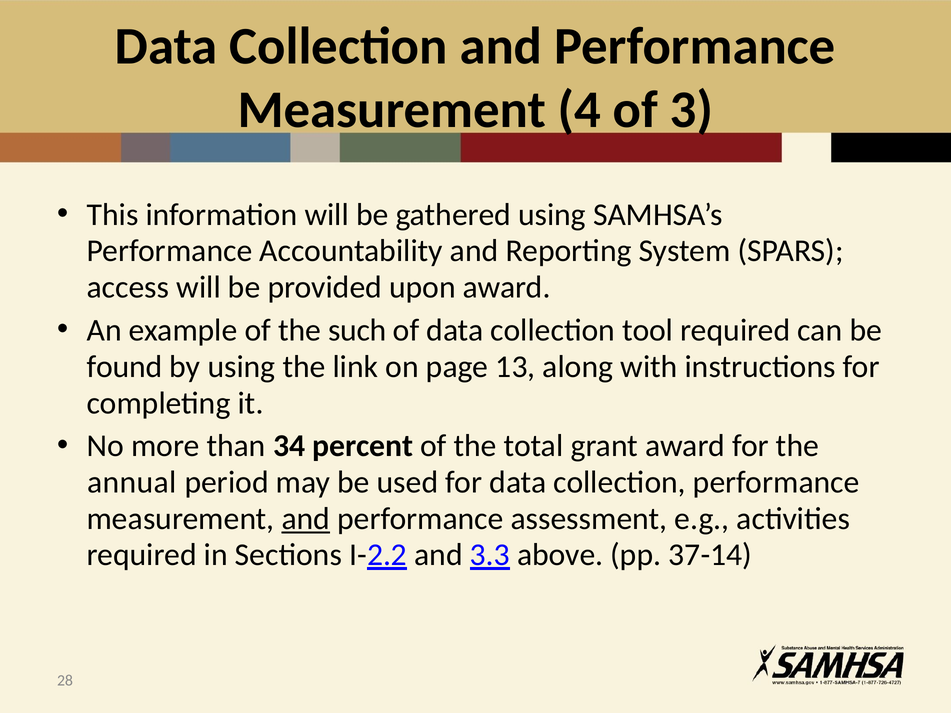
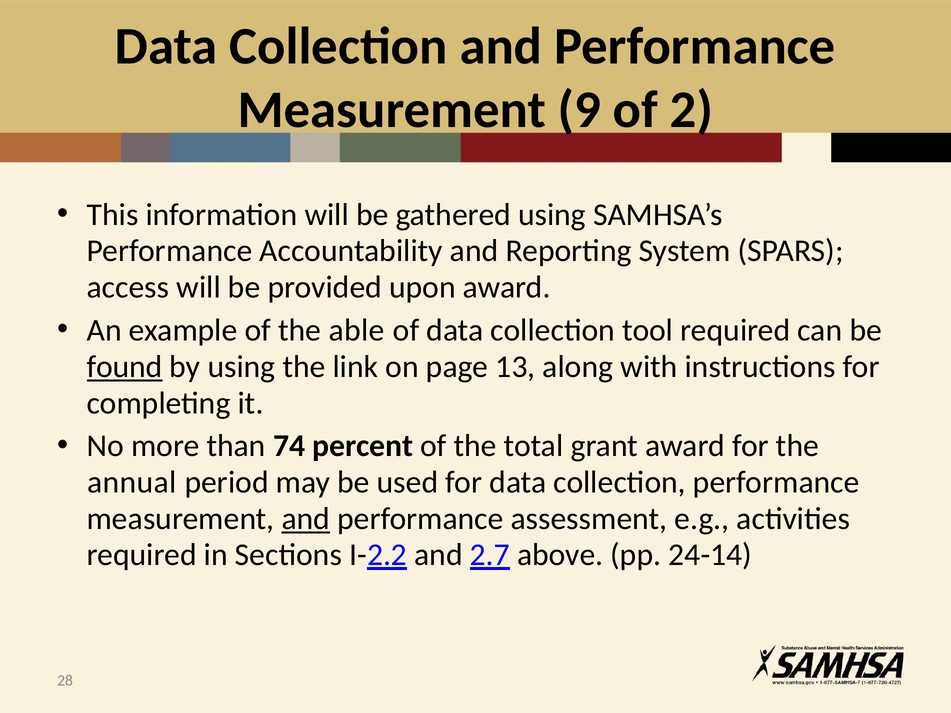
4: 4 -> 9 (579, 110)
3: 3 -> 2 (691, 110)
such: such -> able (357, 330)
found underline: none -> present (125, 367)
34: 34 -> 74 (289, 446)
3.3: 3.3 -> 2.7 (490, 555)
37-14: 37-14 -> 24-14 (710, 555)
